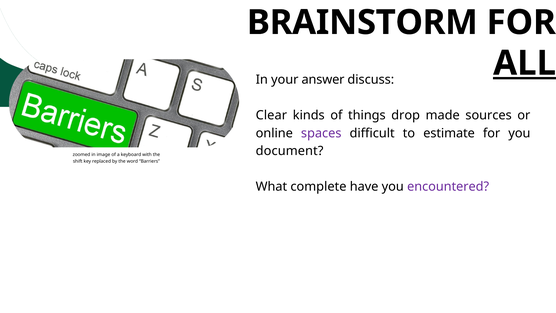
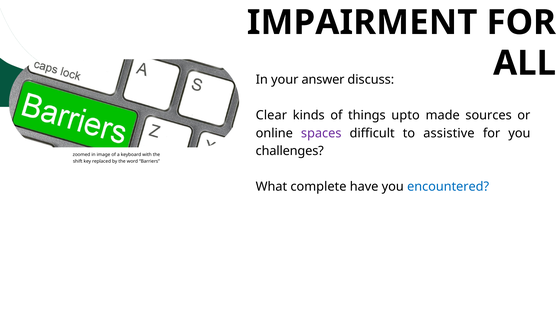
BRAINSTORM: BRAINSTORM -> IMPAIRMENT (362, 23)
ALL underline: present -> none (525, 63)
drop: drop -> upto (406, 115)
estimate: estimate -> assistive (449, 133)
document: document -> challenges (290, 151)
encountered colour: purple -> blue (448, 187)
